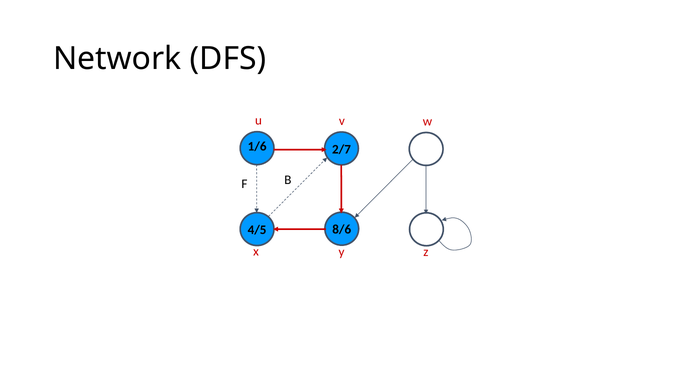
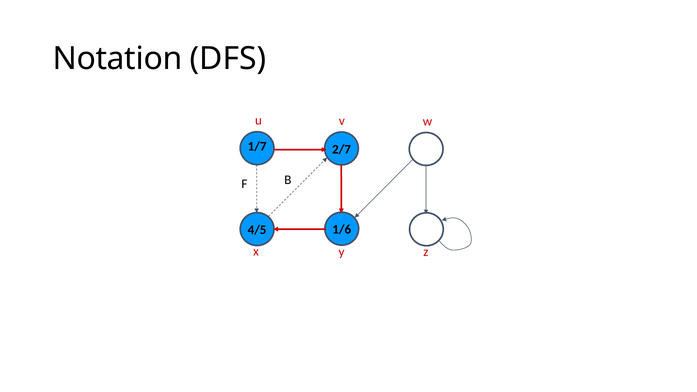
Network: Network -> Notation (117, 59)
1/6: 1/6 -> 1/7 (257, 147)
8/6: 8/6 -> 1/6 (342, 230)
